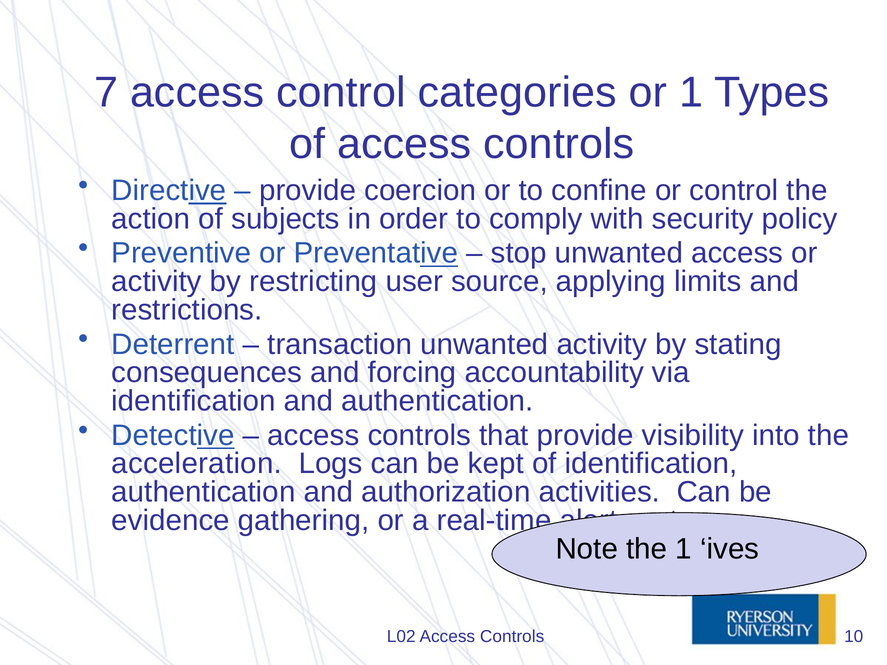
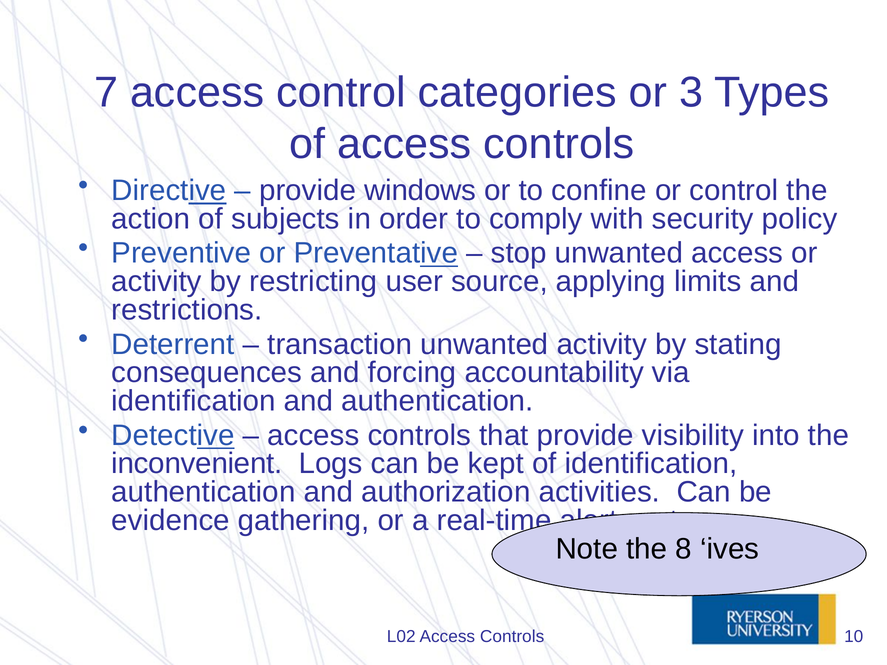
or 1: 1 -> 3 (691, 92)
coercion: coercion -> windows (420, 191)
acceleration: acceleration -> inconvenient (197, 464)
the 1: 1 -> 8 (684, 549)
